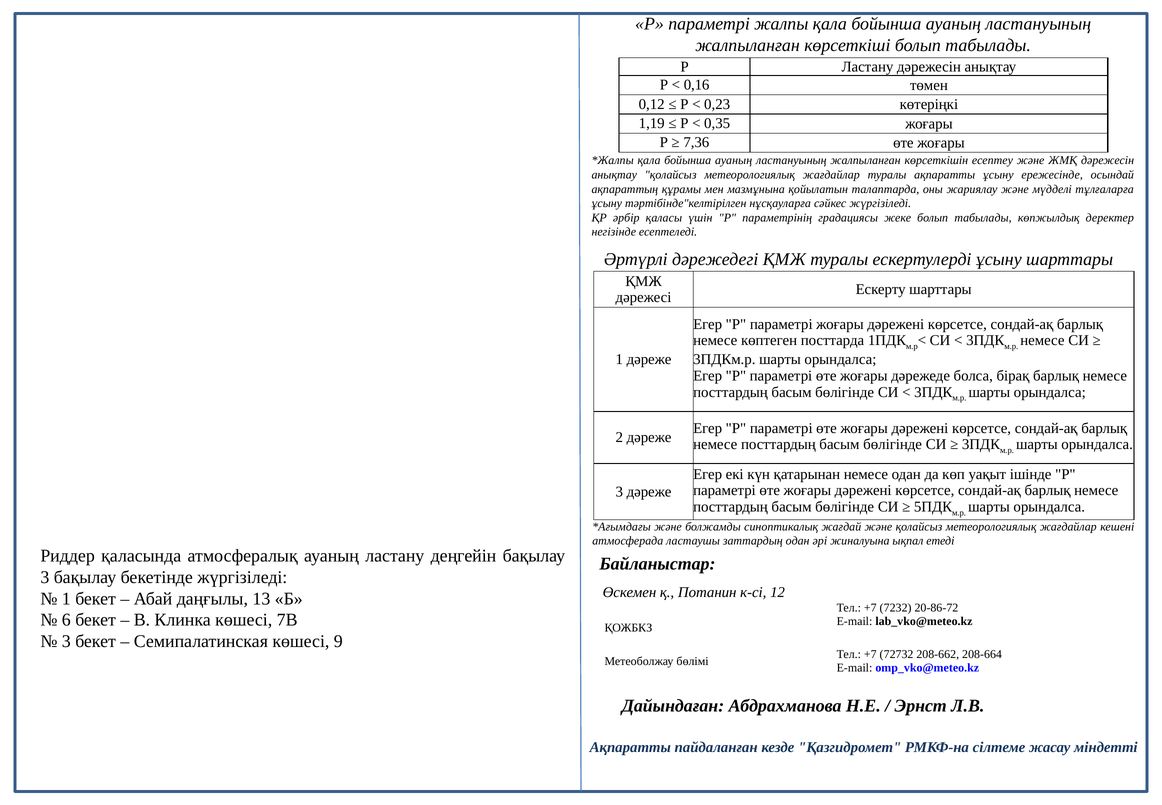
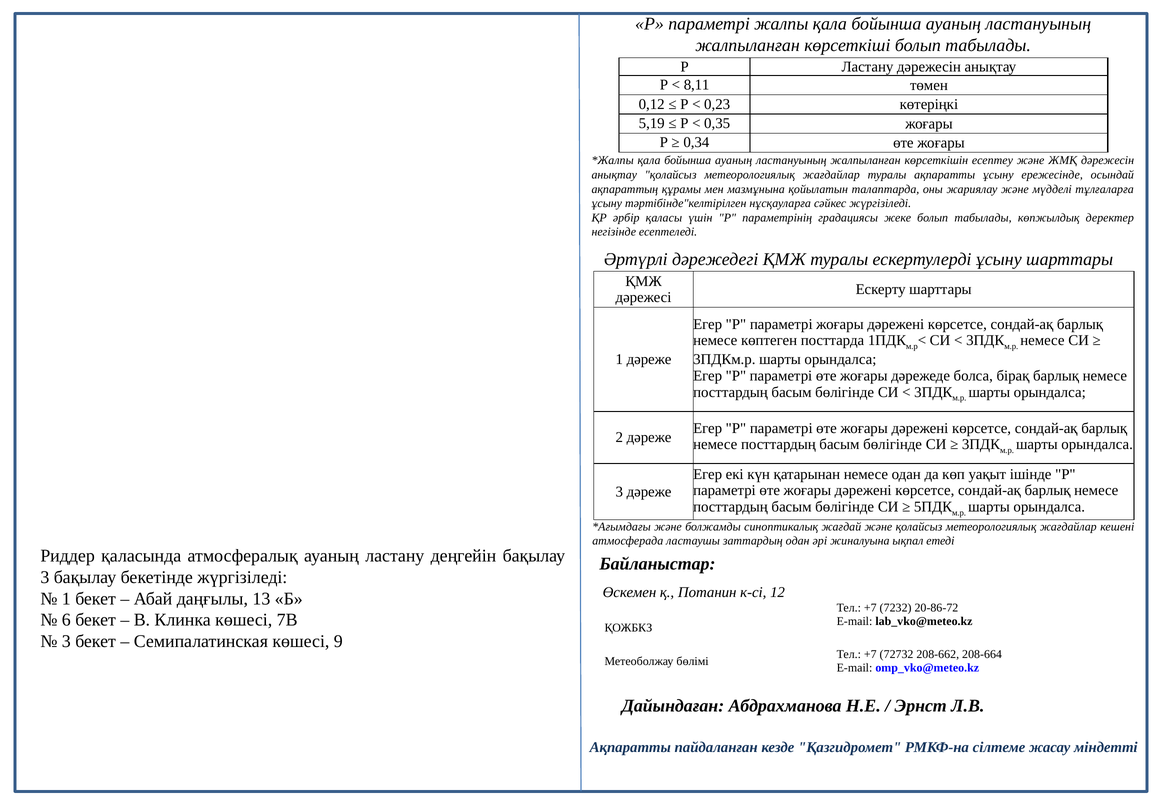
0,16: 0,16 -> 8,11 (697, 85)
1,19: 1,19 -> 5,19 (652, 123)
7,36: 7,36 -> 0,34 (696, 142)
